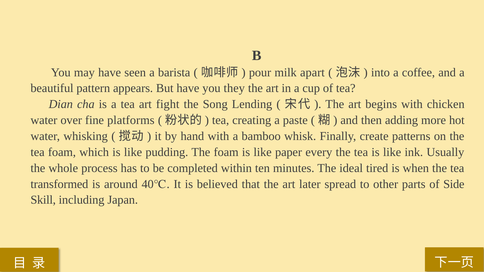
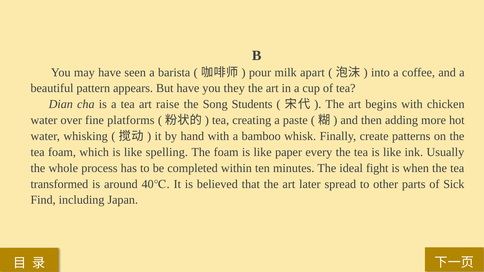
fight: fight -> raise (168, 104)
Lending: Lending -> Students (252, 104)
pudding: pudding -> spelling (167, 152)
tired: tired -> fight (377, 168)
Side: Side -> Sick (454, 184)
Skill: Skill -> Find (43, 200)
